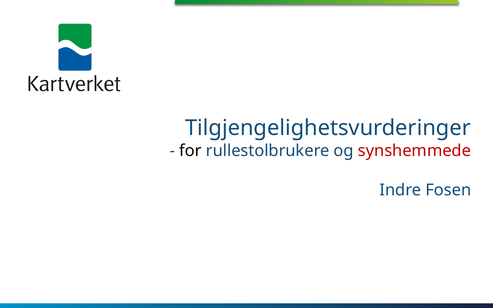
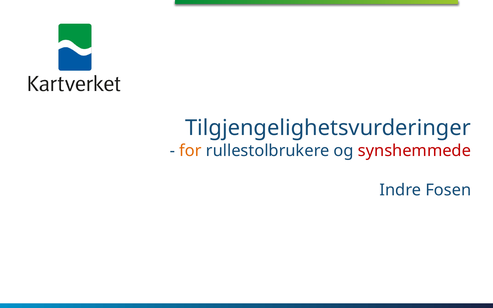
for colour: black -> orange (191, 151)
